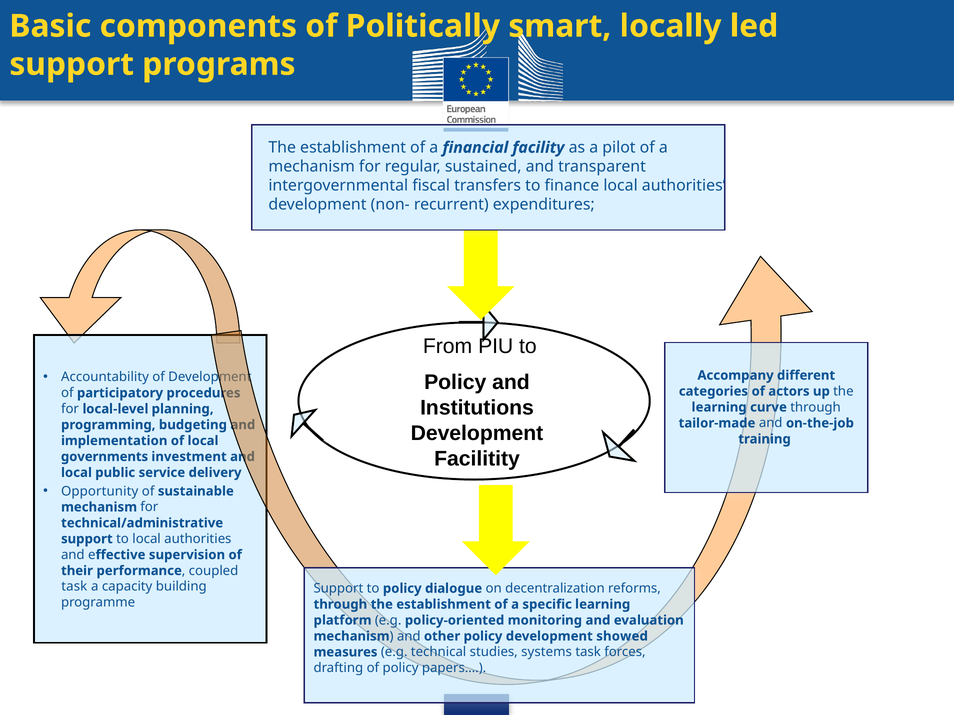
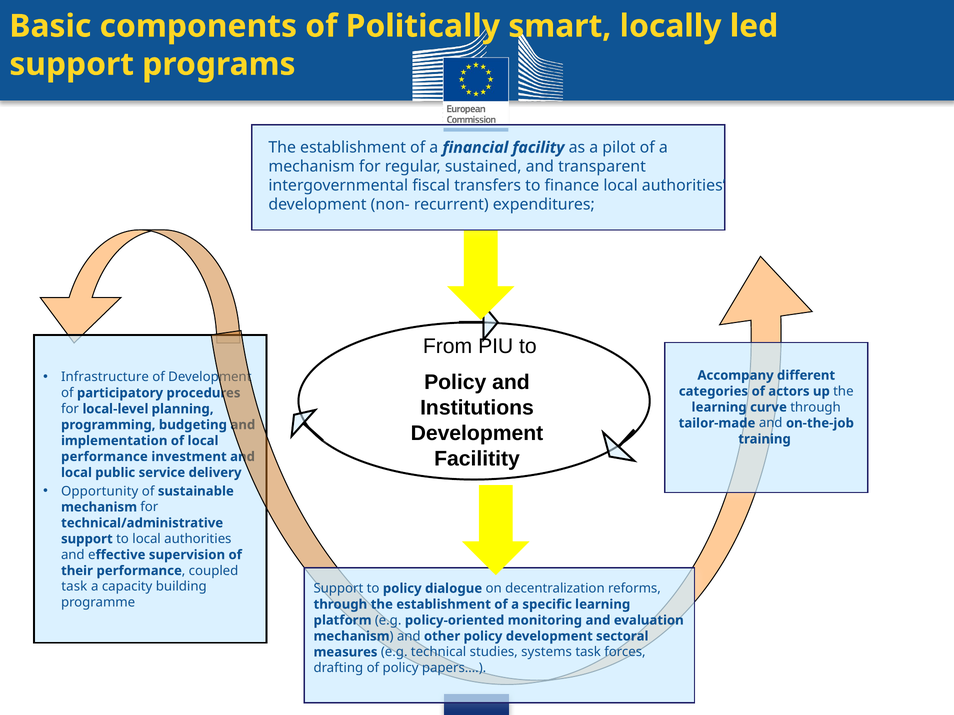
Accountability: Accountability -> Infrastructure (105, 377)
governments: governments -> performance (104, 457)
showed: showed -> sectoral (622, 637)
